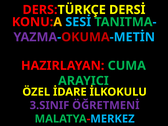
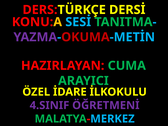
3.SINIF: 3.SINIF -> 4.SINIF (49, 105)
